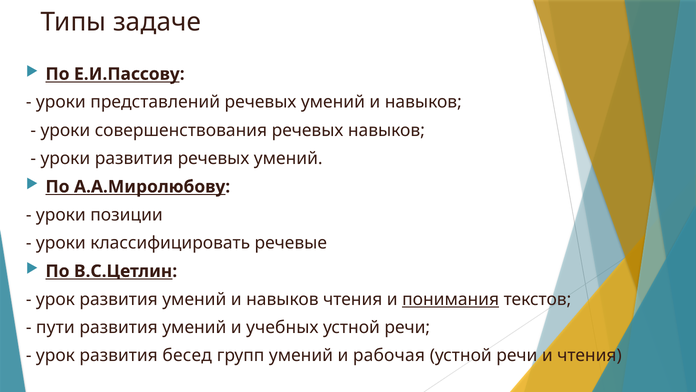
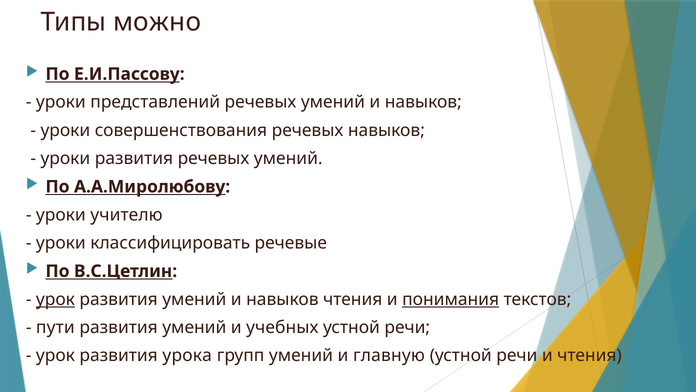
задаче: задаче -> можно (157, 22)
позиции: позиции -> учителю (126, 215)
урок underline: none -> present (55, 299)
бесед: бесед -> урока (187, 355)
рабочая: рабочая -> главную (389, 355)
